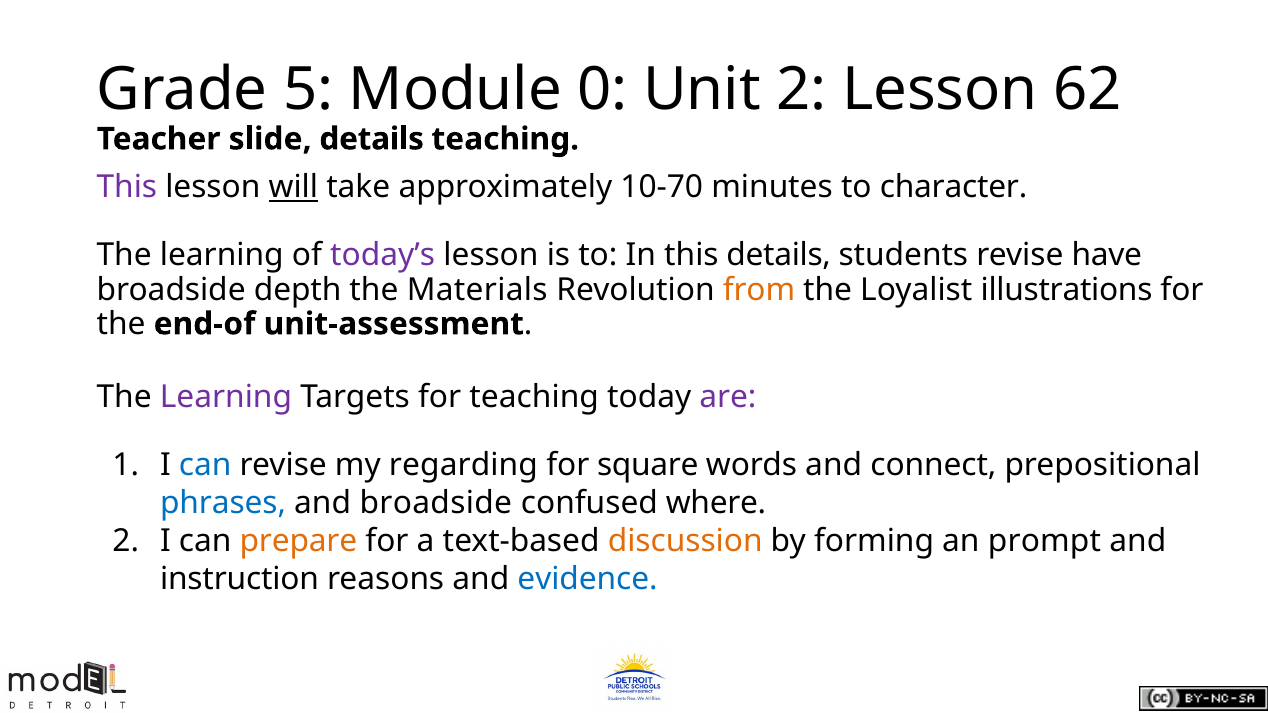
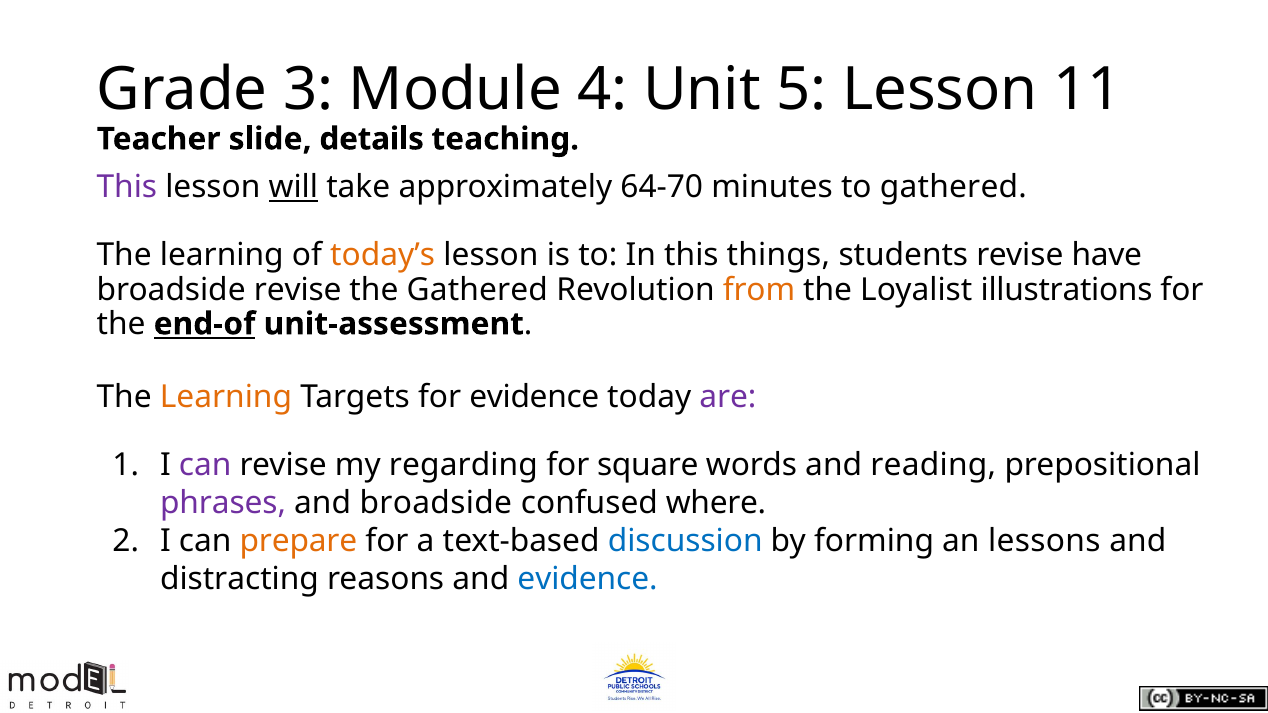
5: 5 -> 3 (308, 89)
0: 0 -> 4 (603, 89)
Unit 2: 2 -> 5 (802, 89)
62: 62 -> 11 (1087, 89)
10-70: 10-70 -> 64-70 (662, 187)
to character: character -> gathered (953, 187)
today’s colour: purple -> orange (383, 256)
this details: details -> things (778, 256)
broadside depth: depth -> revise (298, 290)
the Materials: Materials -> Gathered (477, 290)
end-of underline: none -> present (205, 324)
Learning colour: purple -> orange (226, 397)
for teaching: teaching -> evidence (534, 397)
can colour: blue -> purple (205, 465)
connect: connect -> reading (933, 465)
phrases colour: blue -> purple (223, 503)
discussion colour: orange -> blue (685, 541)
prompt: prompt -> lessons (1044, 541)
instruction: instruction -> distracting (239, 579)
